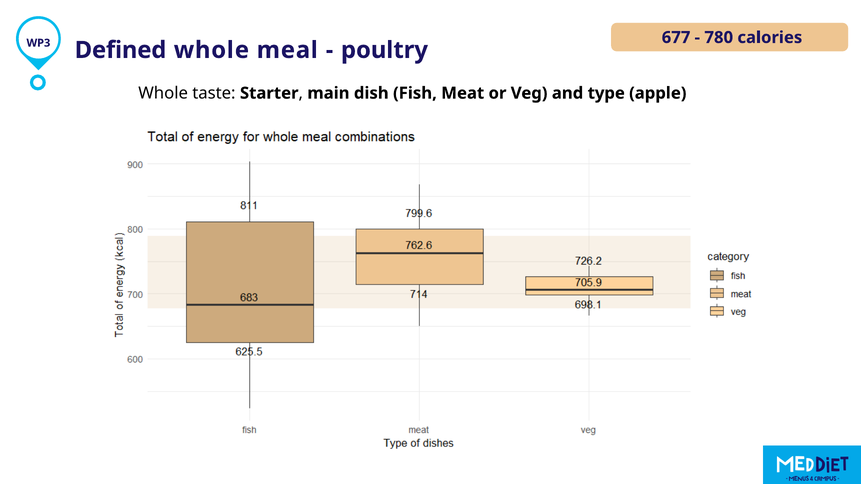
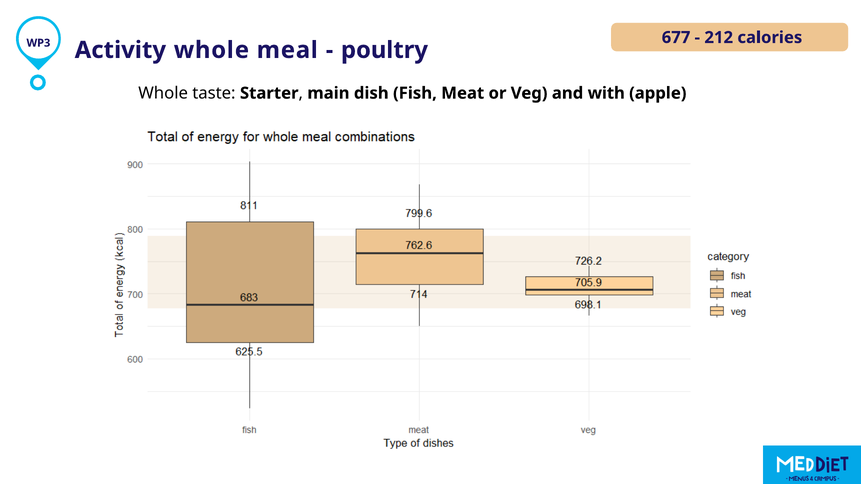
780: 780 -> 212 (719, 38)
Defined: Defined -> Activity (120, 50)
type: type -> with (606, 93)
